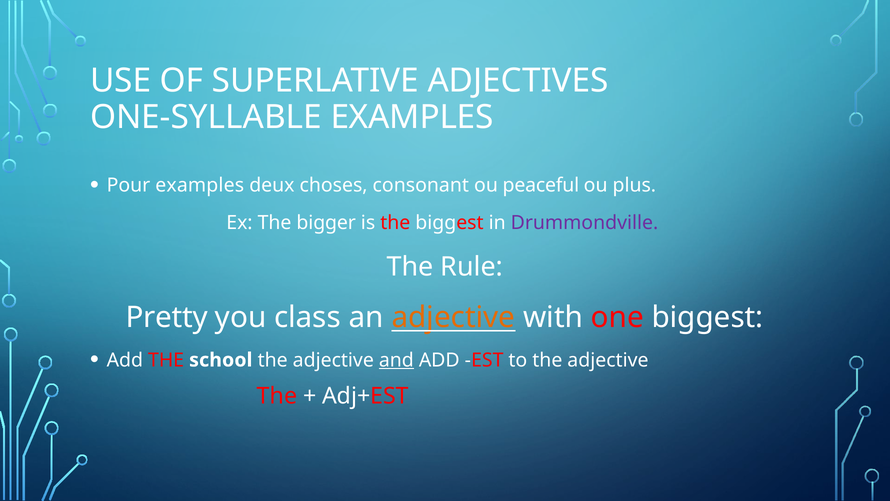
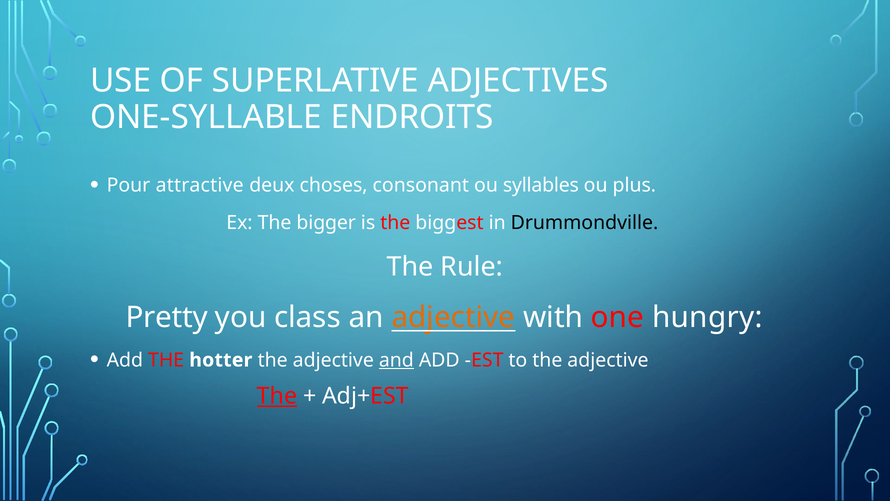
ONE-SYLLABLE EXAMPLES: EXAMPLES -> ENDROITS (412, 117)
Pour examples: examples -> attractive (200, 185)
peaceful: peaceful -> syllables (541, 185)
Drummondville colour: purple -> black (584, 223)
one biggest: biggest -> hungry (707, 317)
school: school -> hotter (221, 360)
The underline: none -> present (277, 396)
